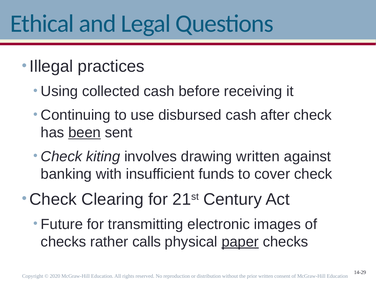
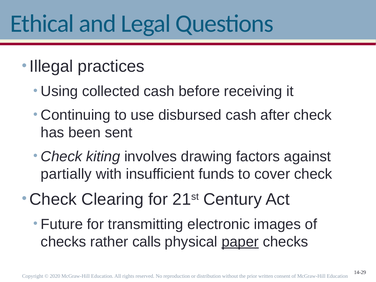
been underline: present -> none (85, 133)
drawing written: written -> factors (258, 156)
banking: banking -> partially (66, 174)
